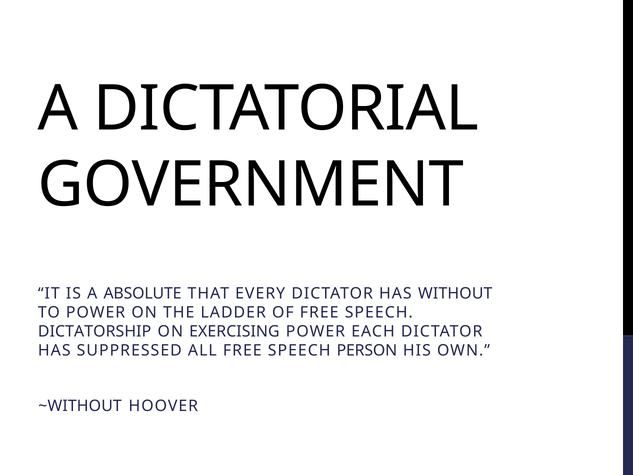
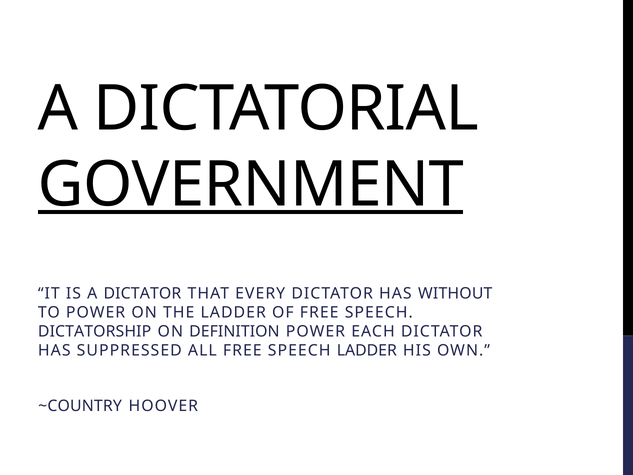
GOVERNMENT underline: none -> present (251, 185)
A ABSOLUTE: ABSOLUTE -> DICTATOR (142, 293)
EXERCISING: EXERCISING -> DEFINITION (234, 331)
SPEECH PERSON: PERSON -> LADDER (367, 350)
~WITHOUT: ~WITHOUT -> ~COUNTRY (80, 406)
